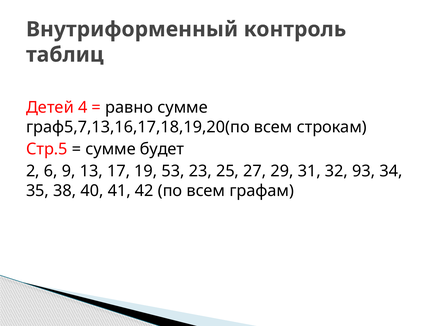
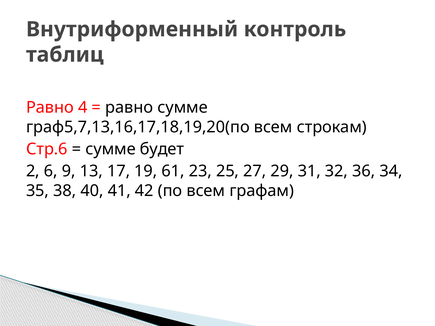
Детей: Детей -> Равно (50, 108)
Стр.5: Стр.5 -> Стр.6 (47, 149)
53: 53 -> 61 (173, 171)
93: 93 -> 36 (364, 171)
